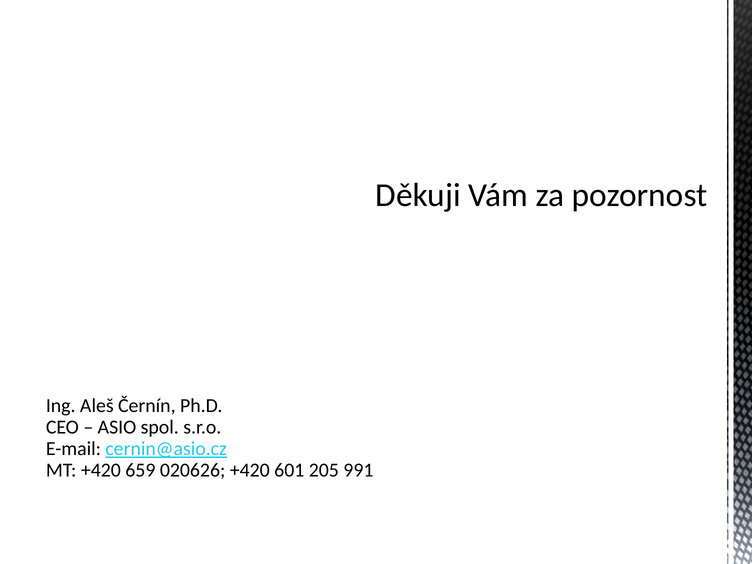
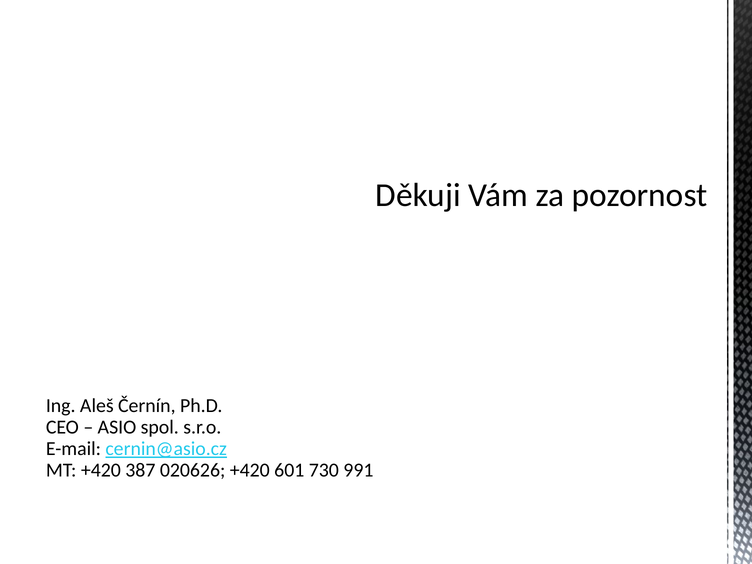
659: 659 -> 387 (140, 470)
205: 205 -> 730 (324, 470)
